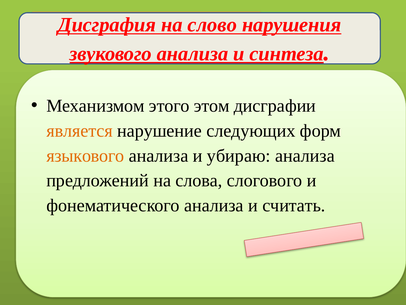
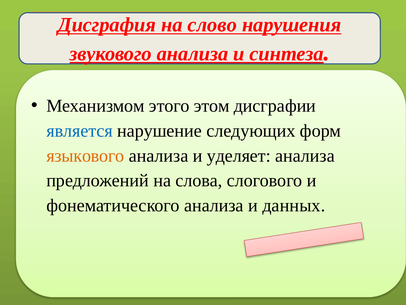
является colour: orange -> blue (80, 131)
убираю: убираю -> уделяет (239, 155)
считать: считать -> данных (294, 205)
